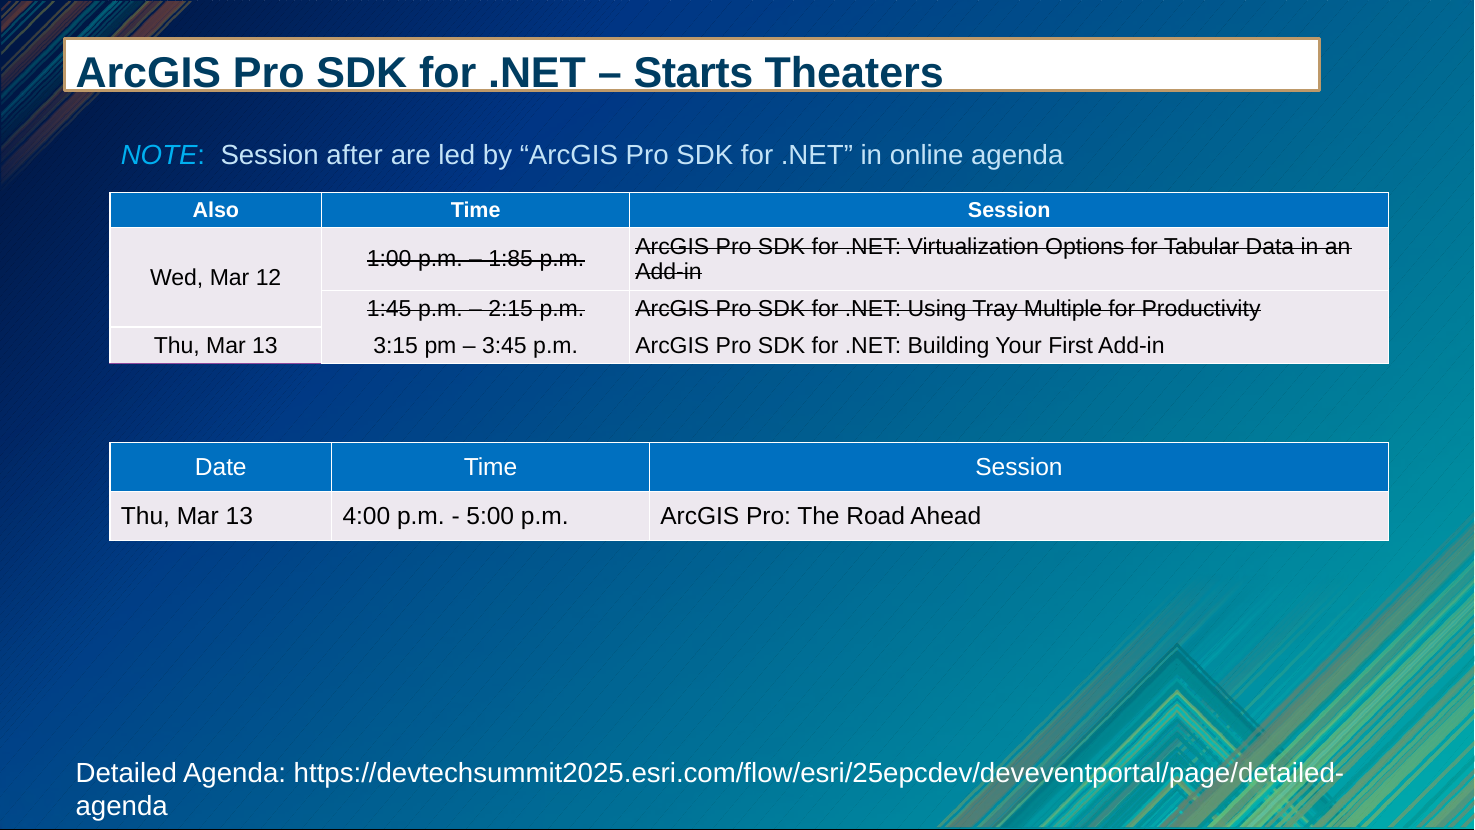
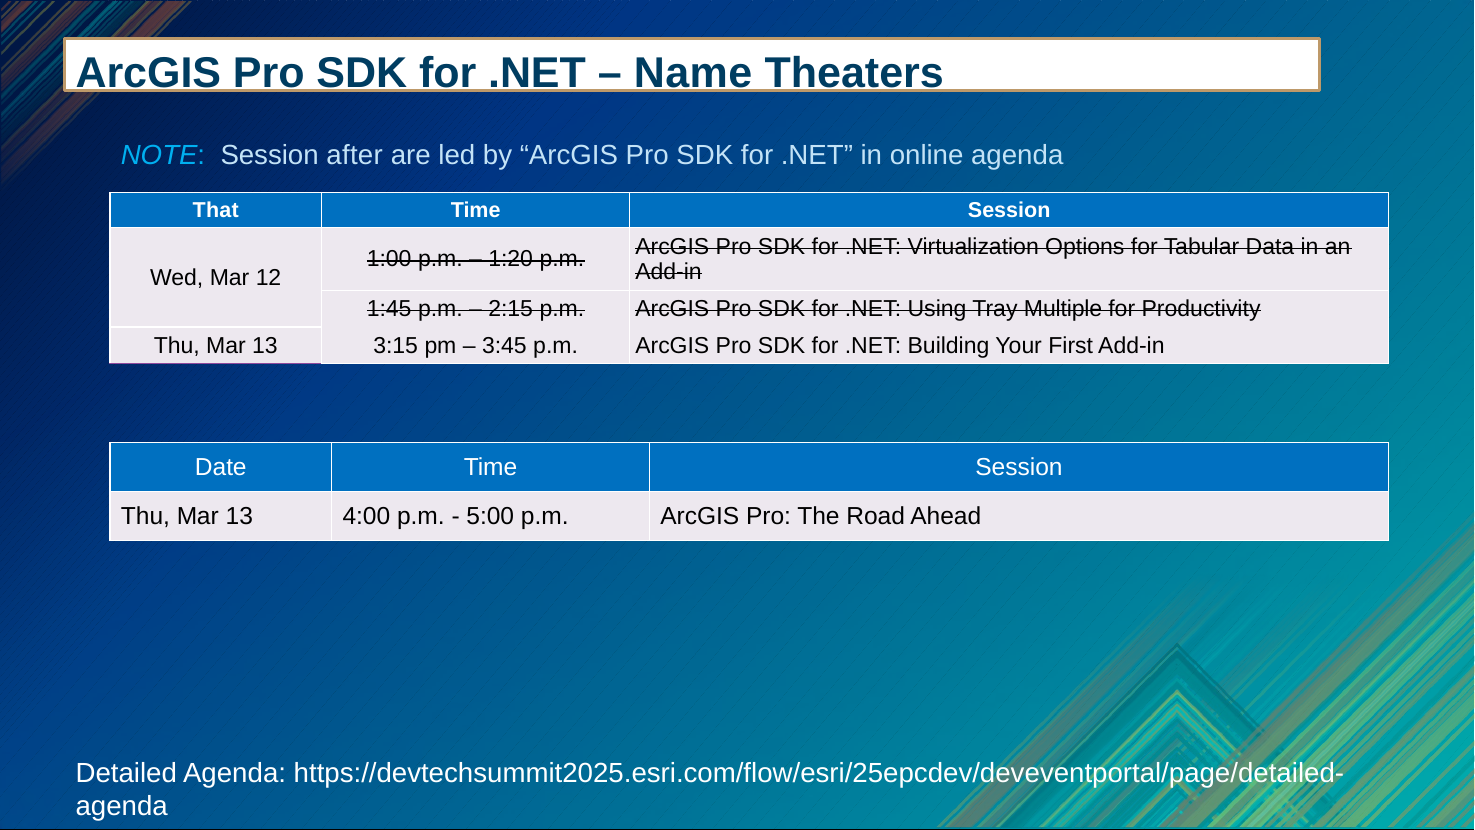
Starts: Starts -> Name (693, 73)
Also: Also -> That (216, 210)
1:85: 1:85 -> 1:20 (511, 259)
